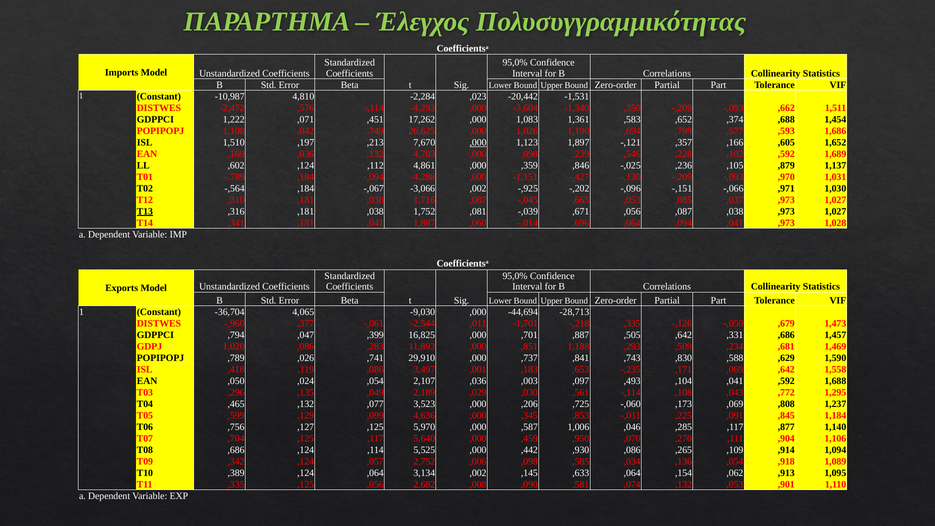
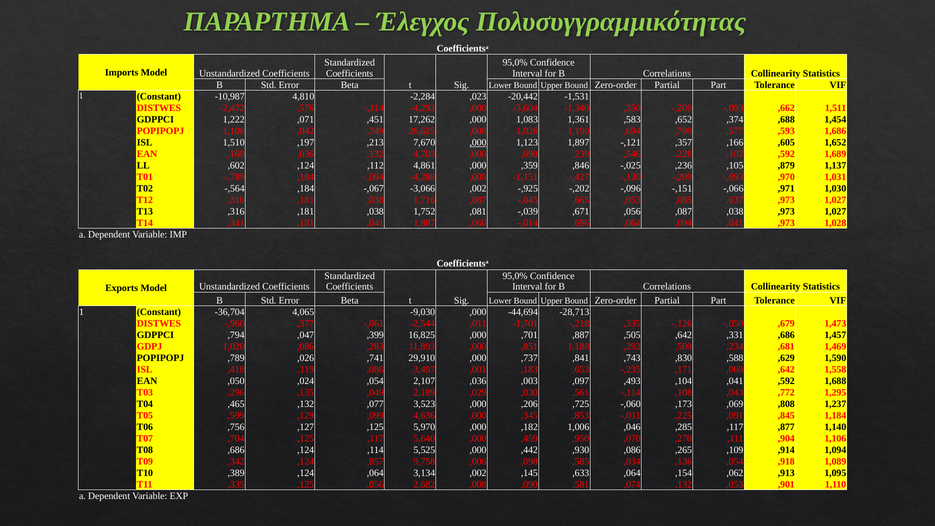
T13 underline: present -> none (145, 211)
,587: ,587 -> ,182 (529, 427)
2,752: 2,752 -> 9,758 (424, 461)
